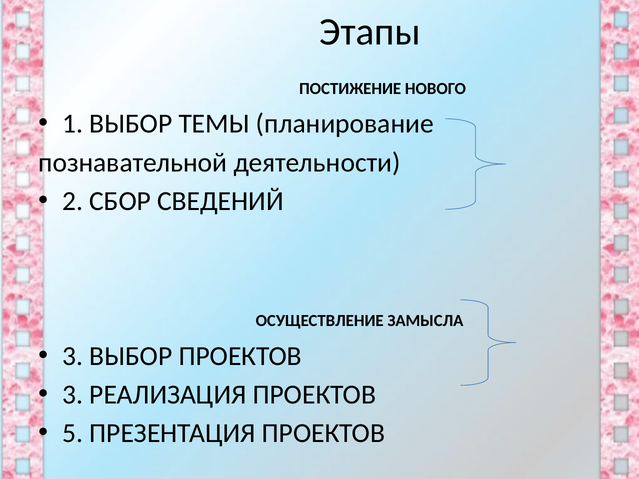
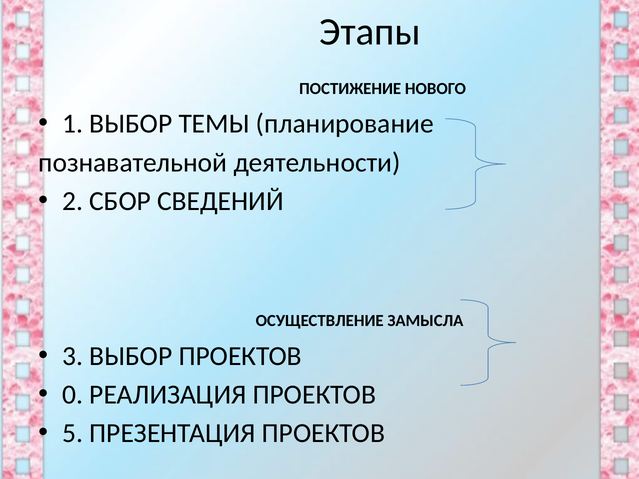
3: 3 -> 0 (73, 395)
